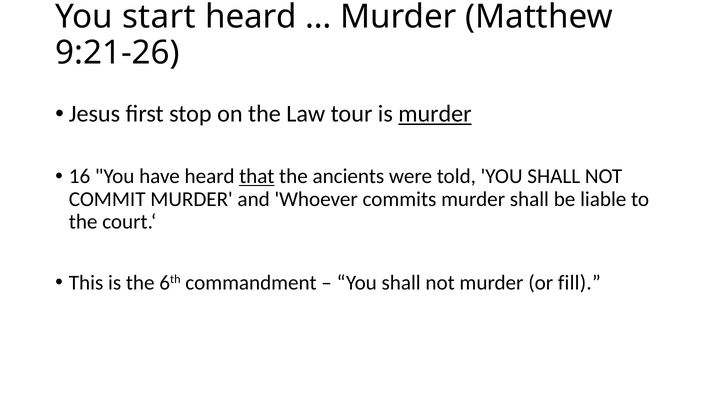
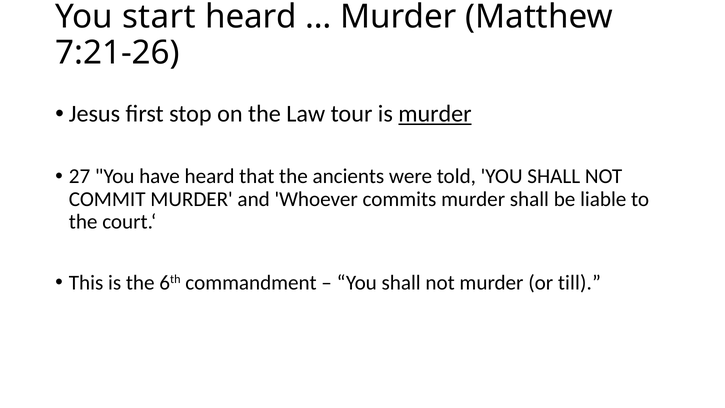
9:21-26: 9:21-26 -> 7:21-26 (118, 53)
16: 16 -> 27 (80, 176)
that underline: present -> none (257, 176)
fill: fill -> till (579, 283)
